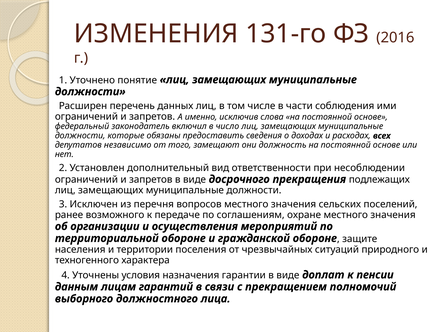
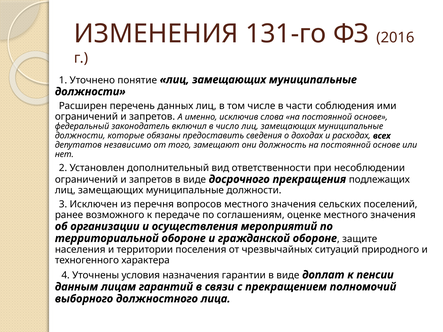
охране: охране -> оценке (304, 215)
